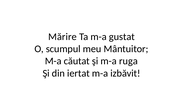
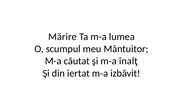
gustat: gustat -> lumea (122, 37)
ruga: ruga -> înalţ (128, 61)
